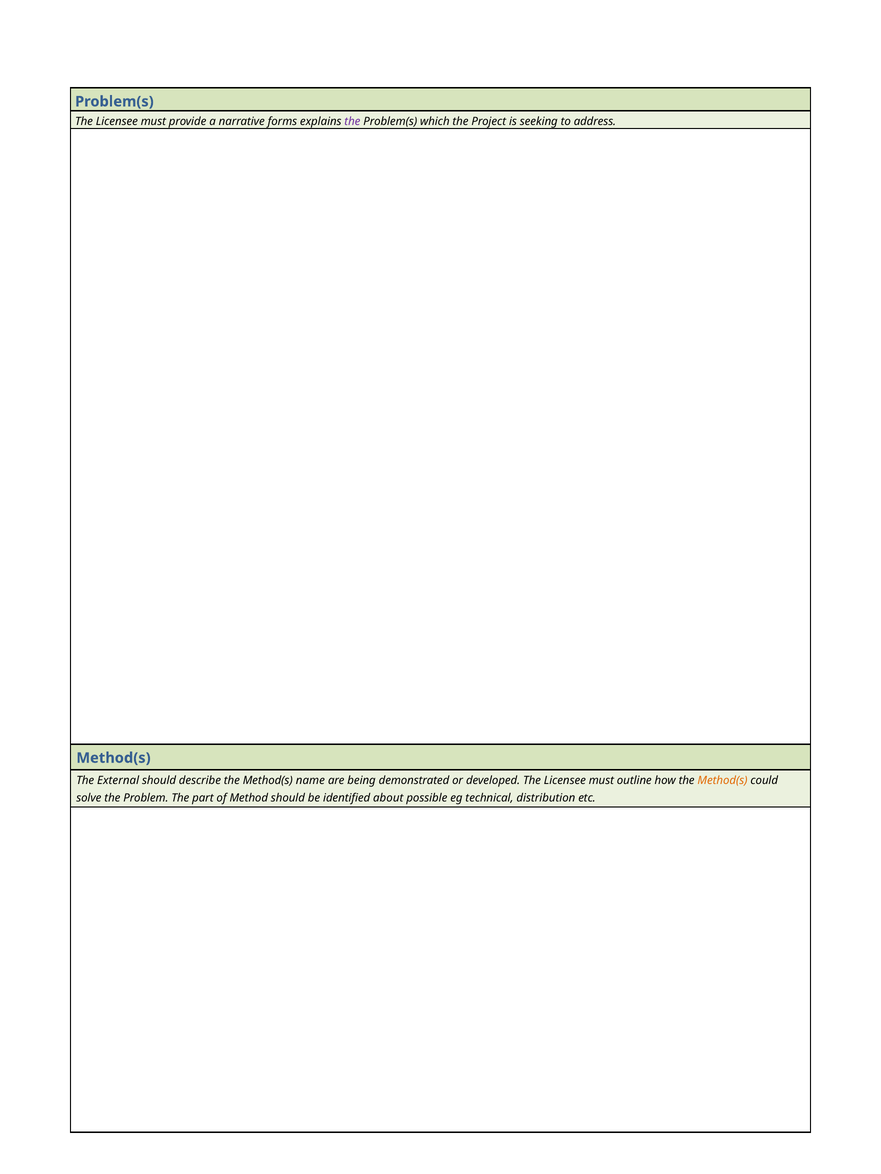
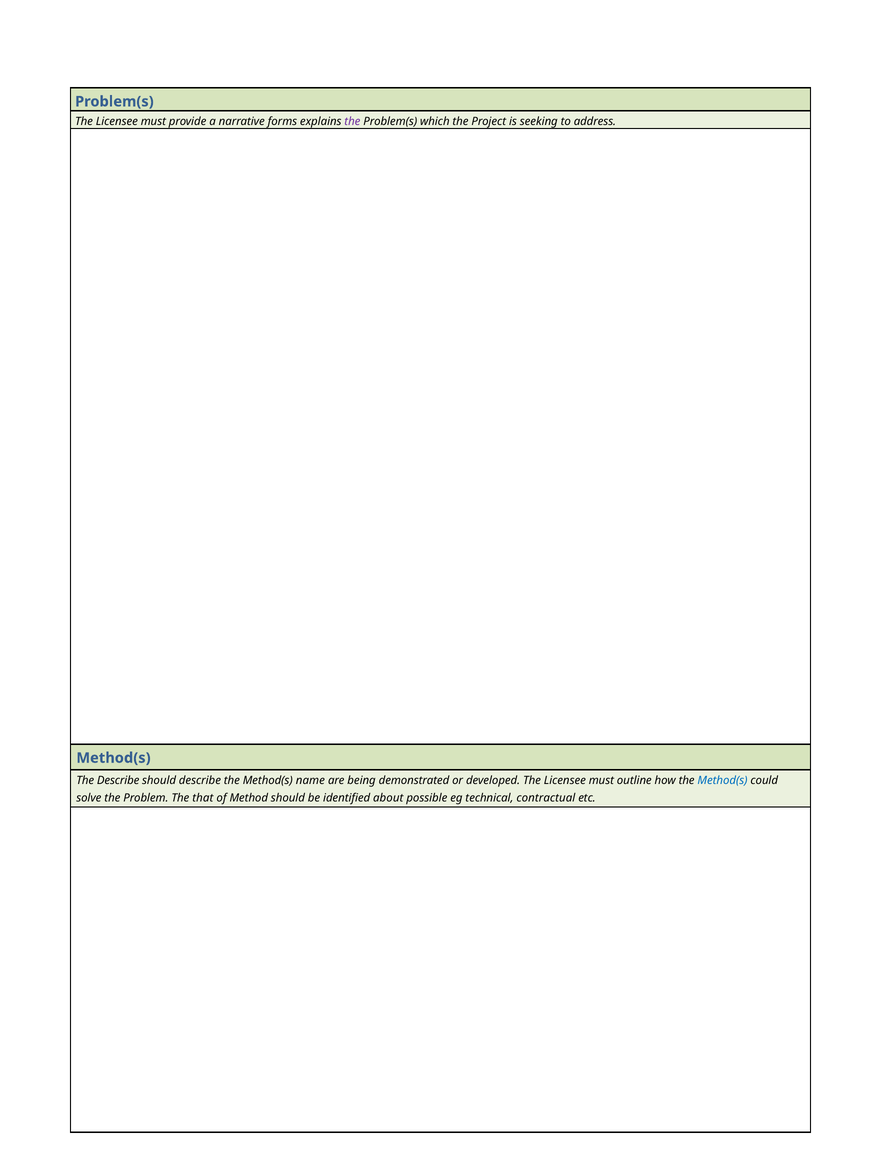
The External: External -> Describe (118, 781)
Method(s colour: orange -> blue (722, 781)
part: part -> that (203, 799)
distribution: distribution -> contractual (546, 799)
